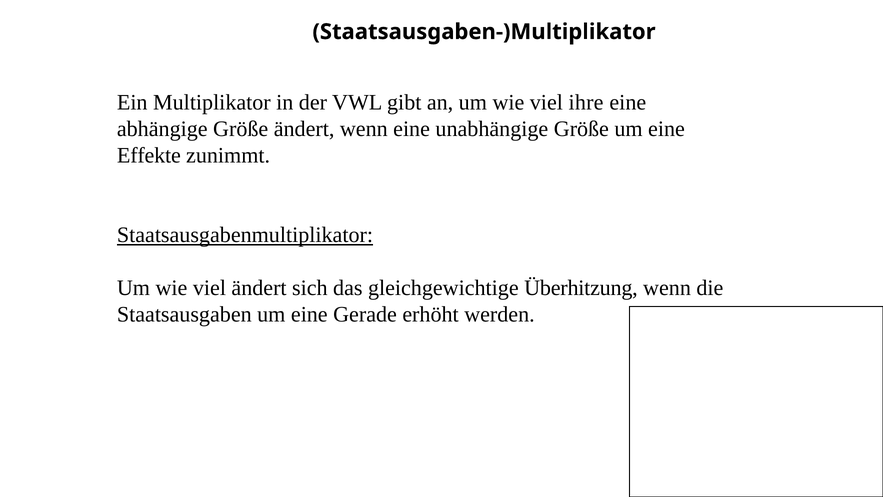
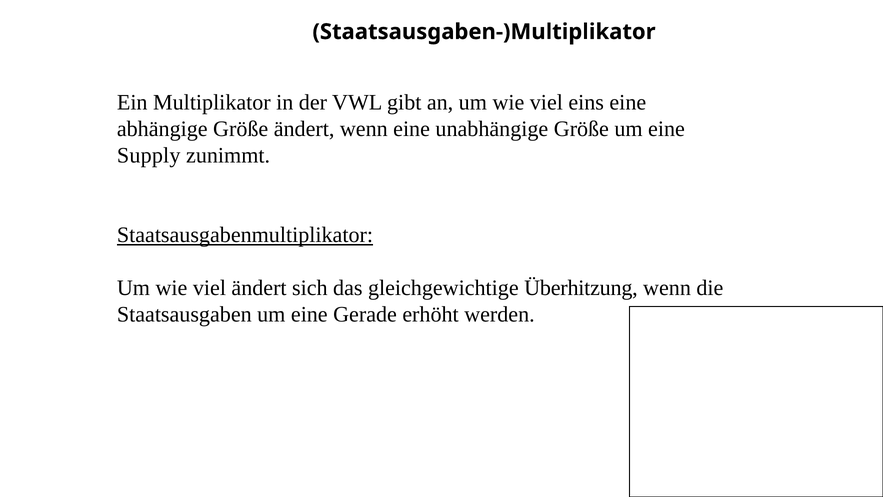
ihre: ihre -> eins (586, 102)
Effekte: Effekte -> Supply (149, 155)
